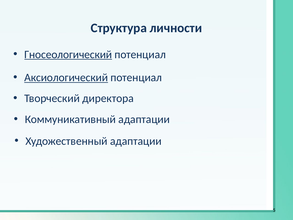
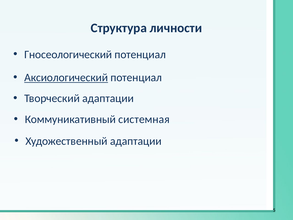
Гносеологический underline: present -> none (68, 54)
Творческий директора: директора -> адаптации (108, 98)
Коммуникативный адаптации: адаптации -> системная (144, 119)
